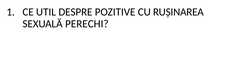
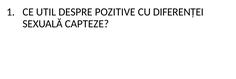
RUȘINAREA: RUȘINAREA -> DIFERENȚEI (178, 12)
PERECHI: PERECHI -> CAPTEZE (87, 24)
